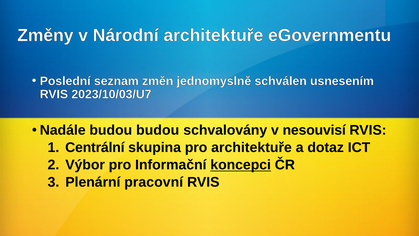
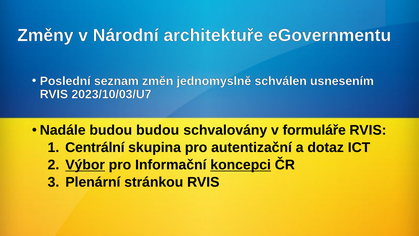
nesouvisí: nesouvisí -> formuláře (314, 130)
pro architektuře: architektuře -> autentizační (252, 147)
Výbor underline: none -> present (85, 165)
pracovní: pracovní -> stránkou (154, 182)
